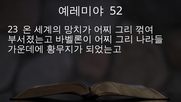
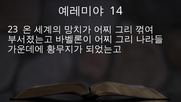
52: 52 -> 14 (116, 11)
